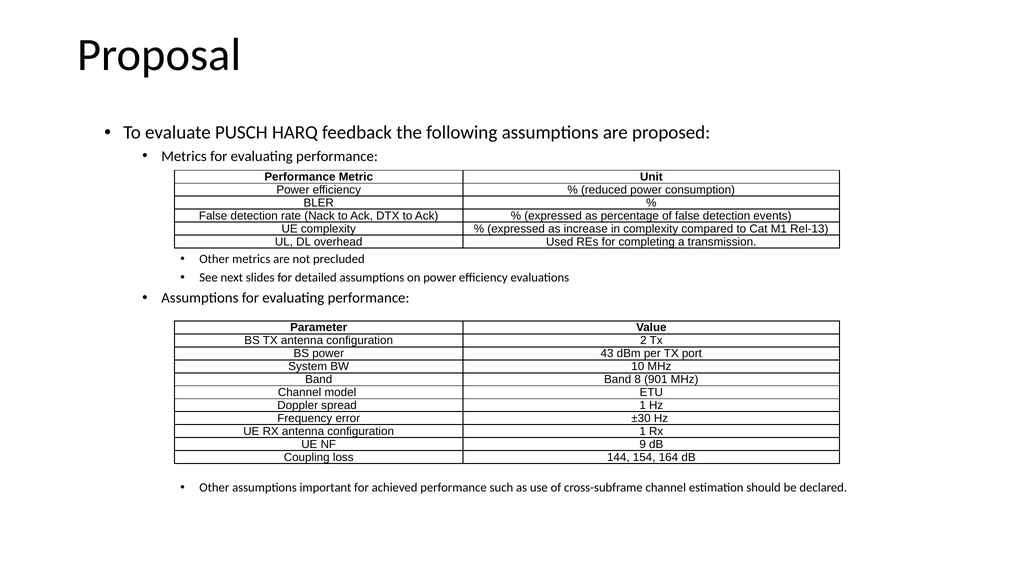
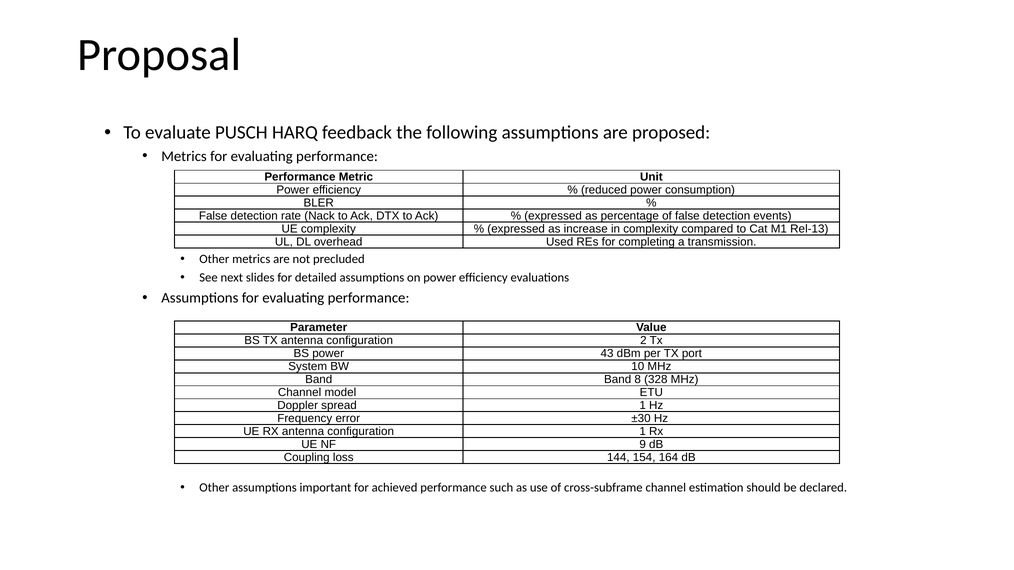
901: 901 -> 328 (656, 380)
